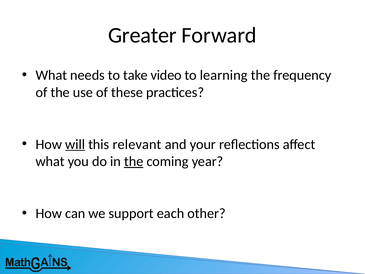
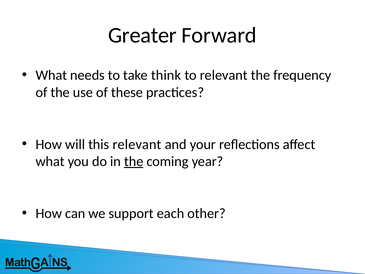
video: video -> think (166, 75)
to learning: learning -> relevant (224, 75)
will underline: present -> none (75, 144)
